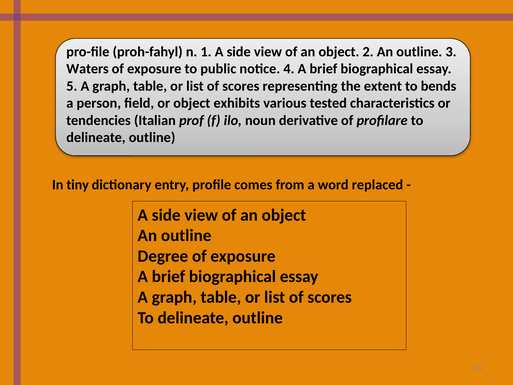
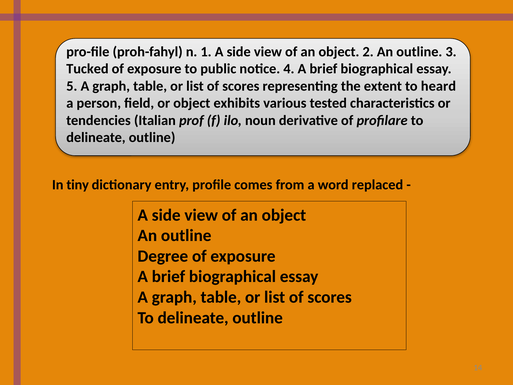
Waters: Waters -> Tucked (87, 69)
bends: bends -> heard (438, 86)
